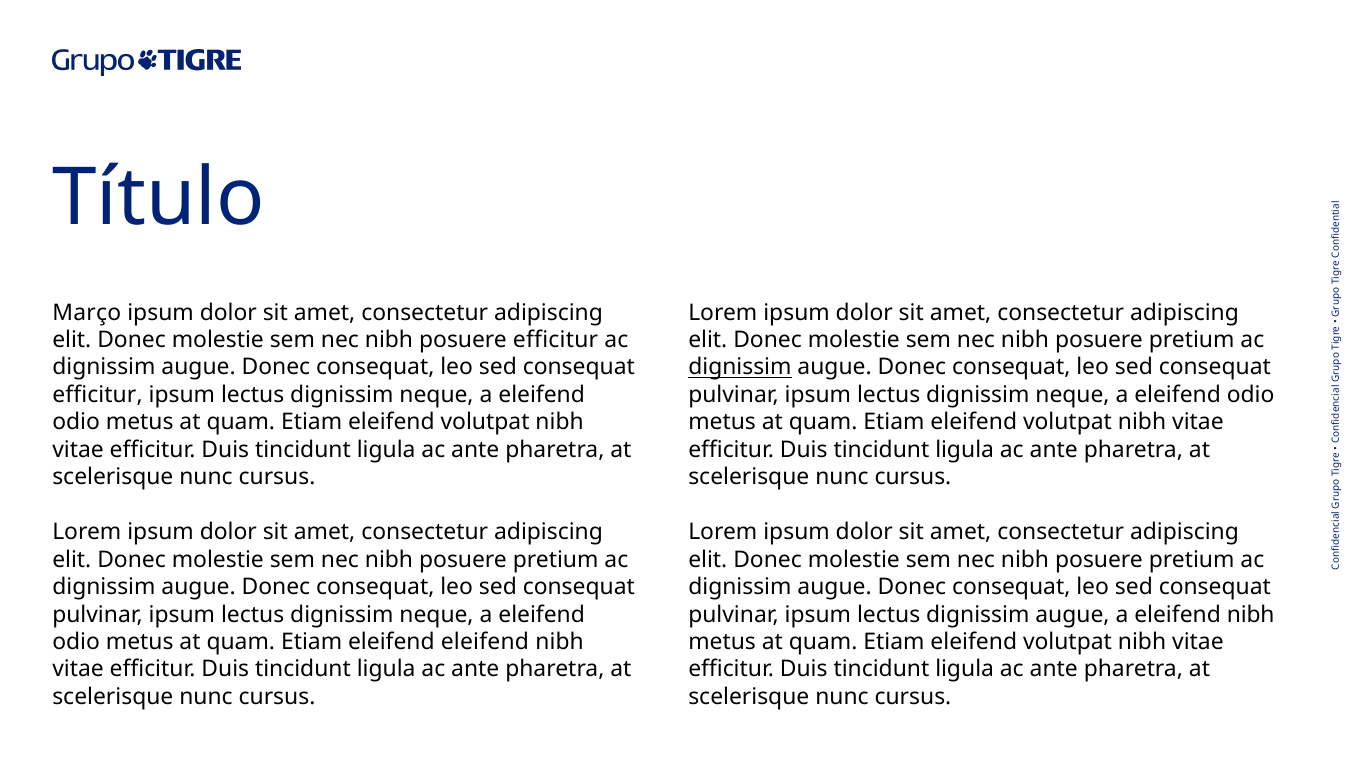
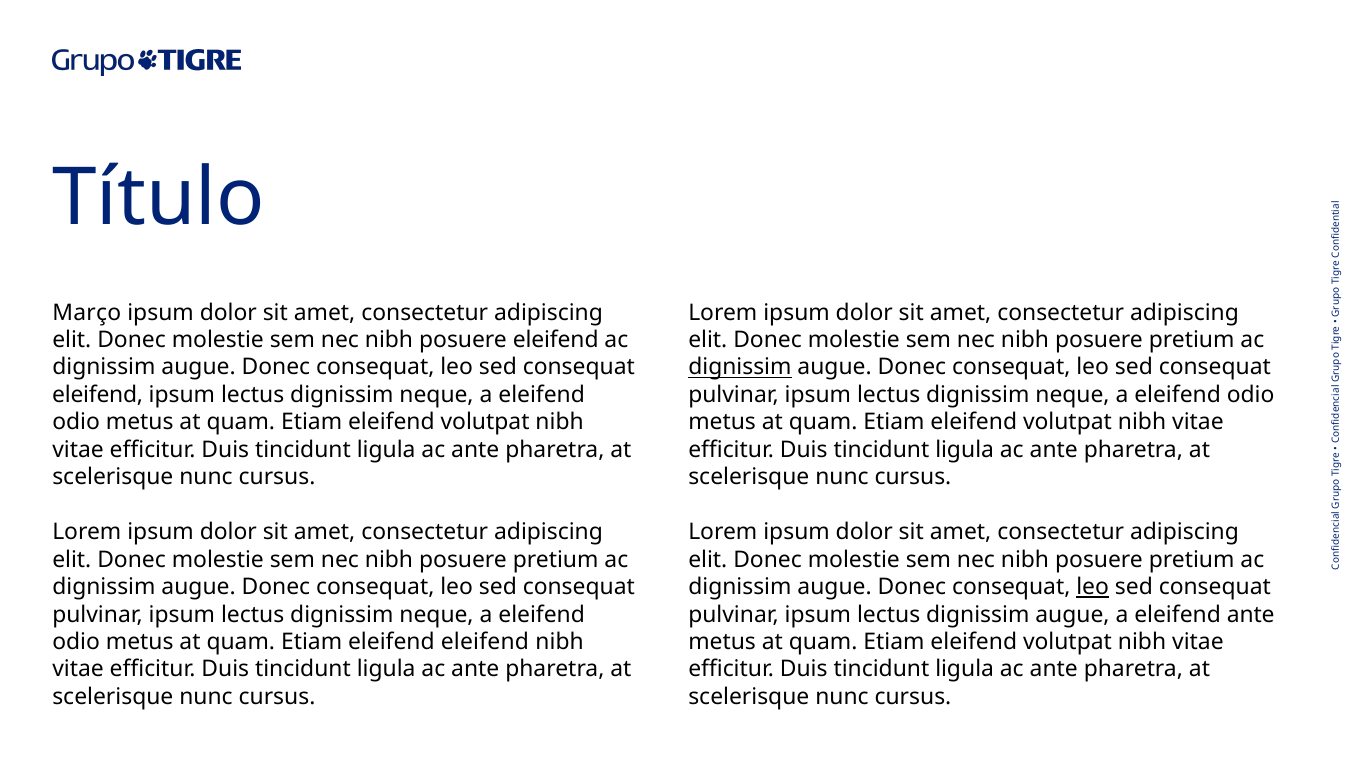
posuere efficitur: efficitur -> eleifend (556, 340)
efficitur: efficitur -> eleifend (98, 395)
leo underline: none -> present (1093, 587)
a eleifend nibh: nibh -> ante (1251, 614)
